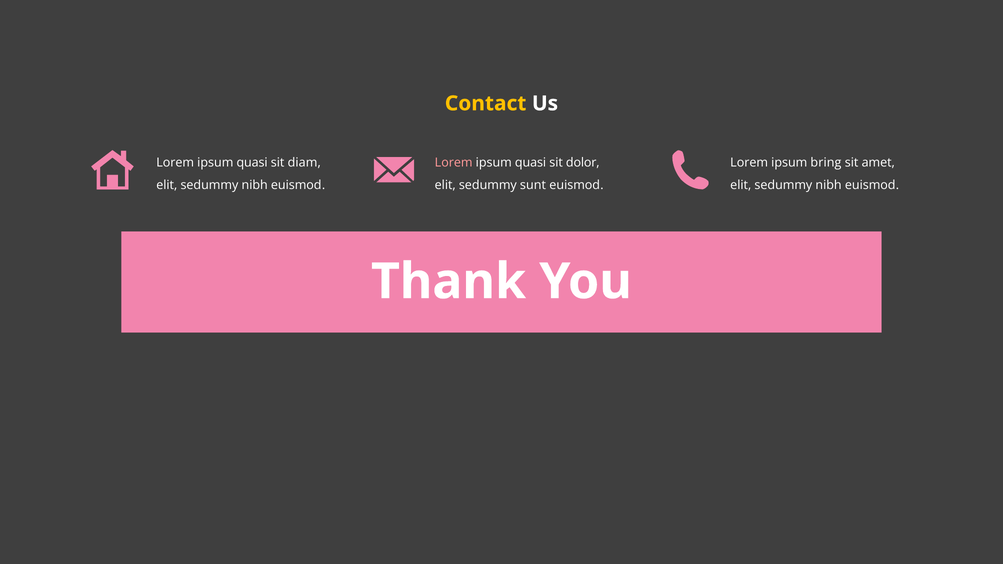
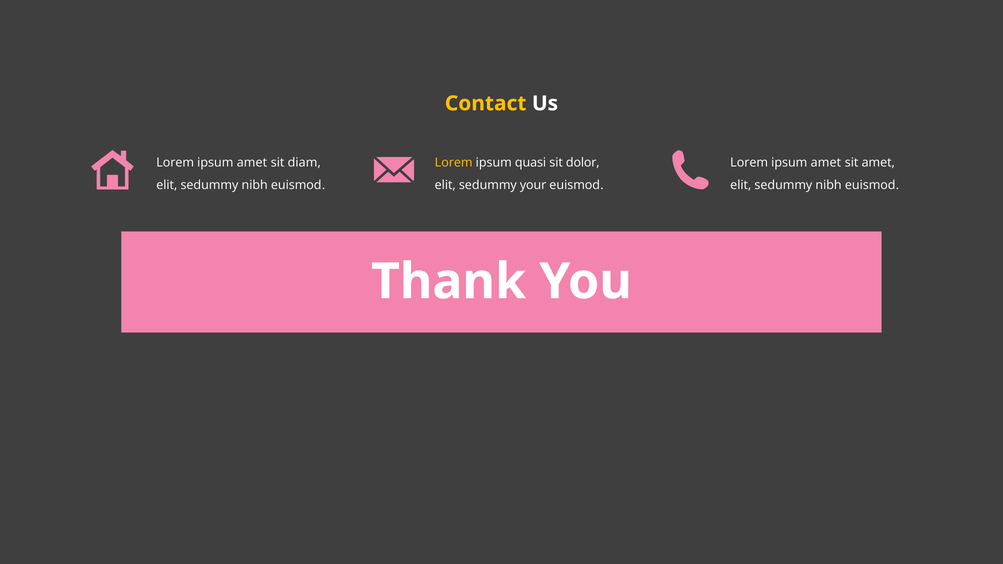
quasi: quasi -> amet (252, 163)
Lorem colour: pink -> yellow (454, 163)
bring: bring -> amet (826, 163)
sunt: sunt -> your (533, 185)
